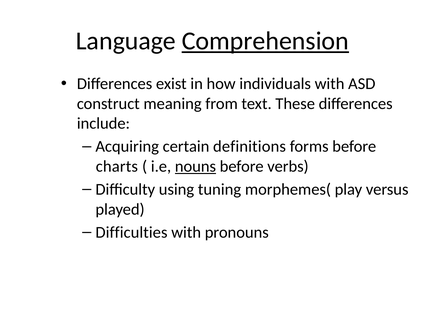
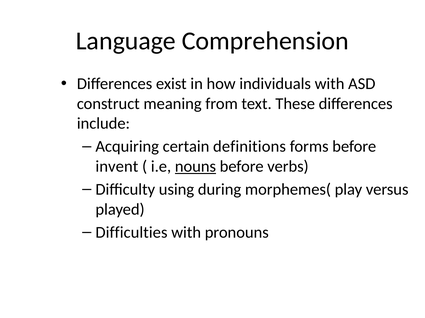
Comprehension underline: present -> none (265, 41)
charts: charts -> invent (117, 167)
tuning: tuning -> during (220, 190)
